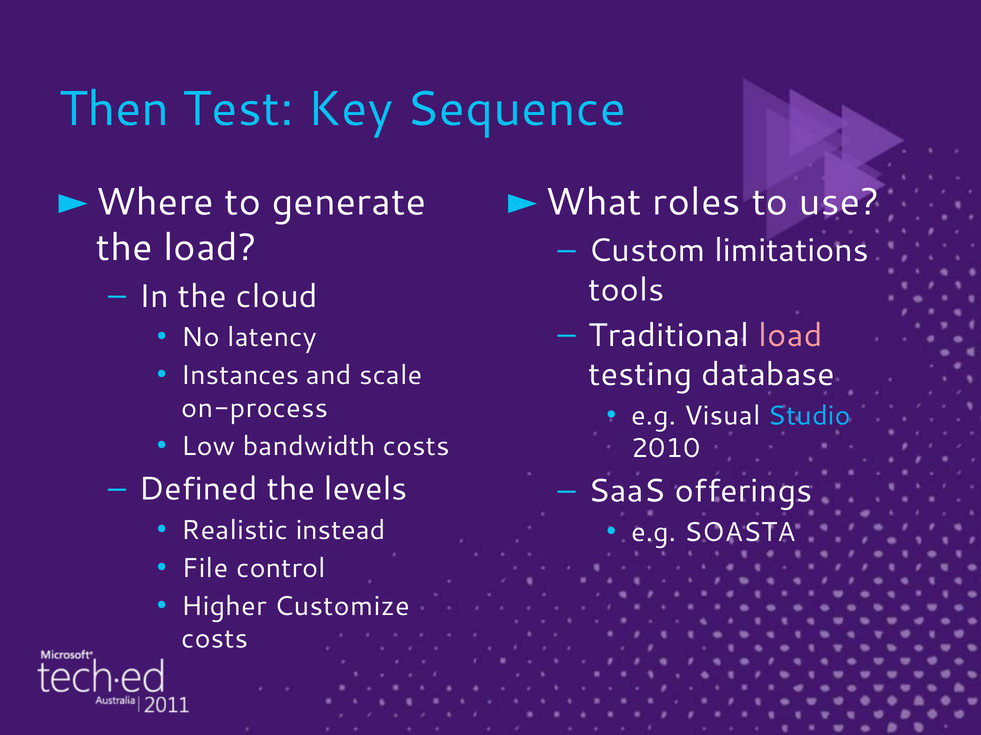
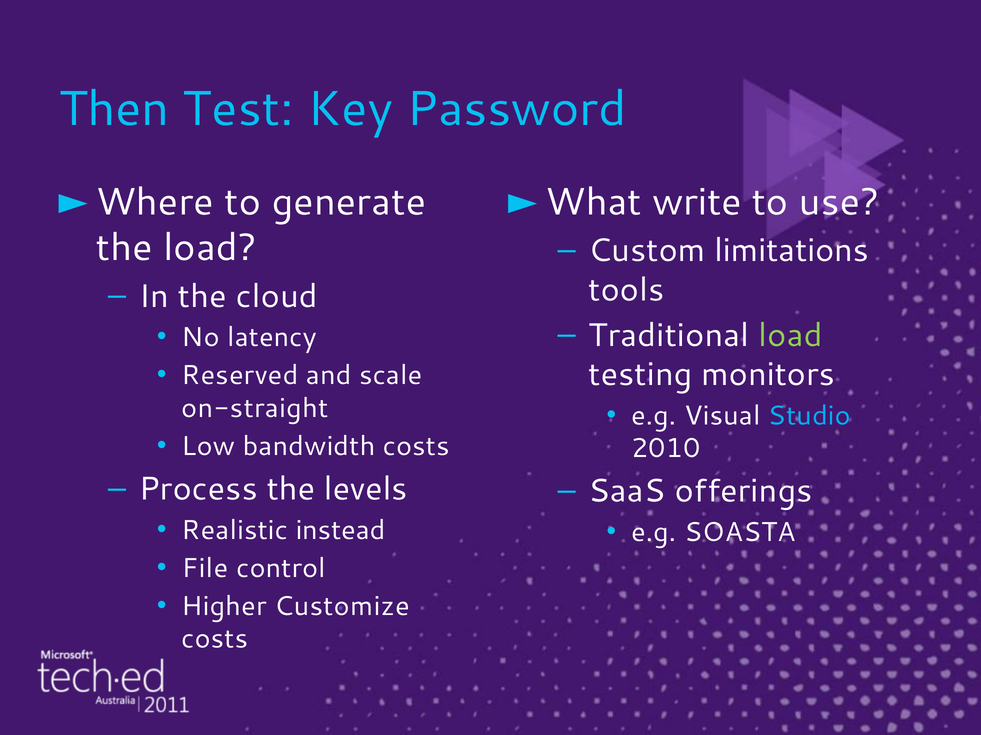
Sequence: Sequence -> Password (516, 109)
roles: roles -> write (697, 202)
load colour: pink -> light green (791, 336)
Instances: Instances -> Reserved (240, 376)
database: database -> monitors (768, 375)
on-process: on-process -> on-straight (255, 409)
Defined: Defined -> Process (198, 490)
